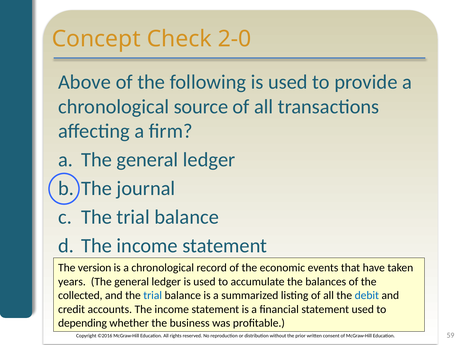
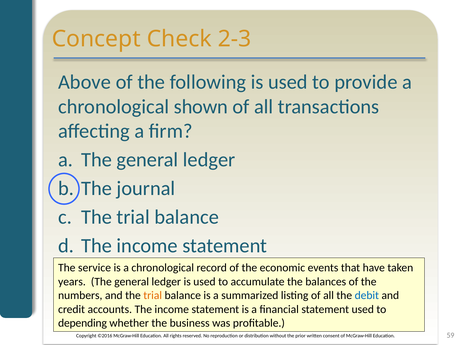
2-0: 2-0 -> 2-3 (235, 39)
source: source -> shown (201, 107)
version: version -> service (95, 268)
collected: collected -> numbers (80, 295)
trial colour: blue -> orange (153, 295)
